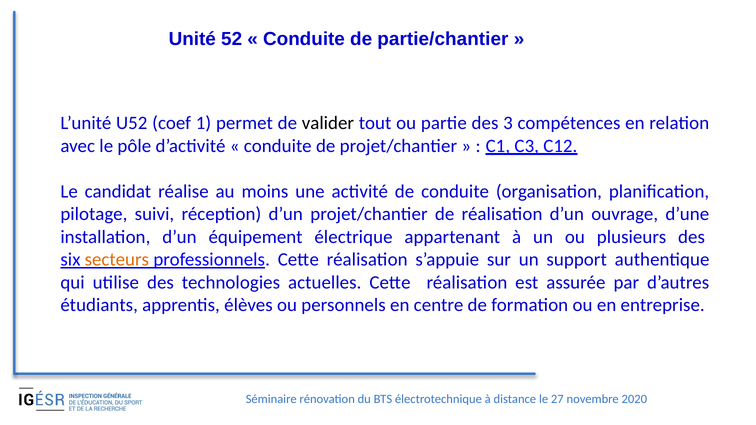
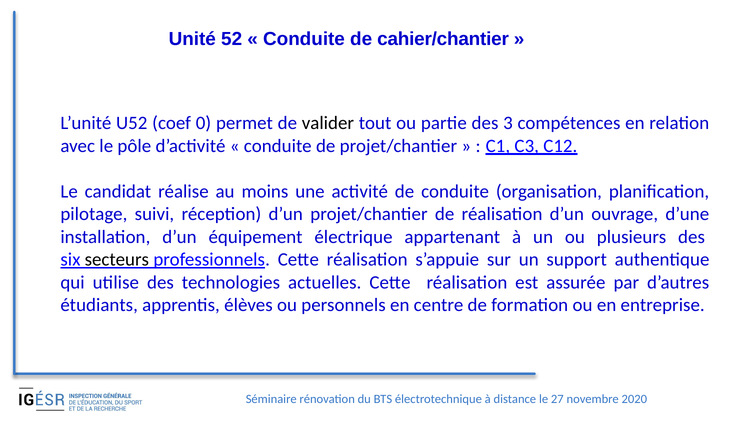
partie/chantier: partie/chantier -> cahier/chantier (443, 39)
1: 1 -> 0 (203, 123)
secteurs colour: orange -> black (117, 260)
